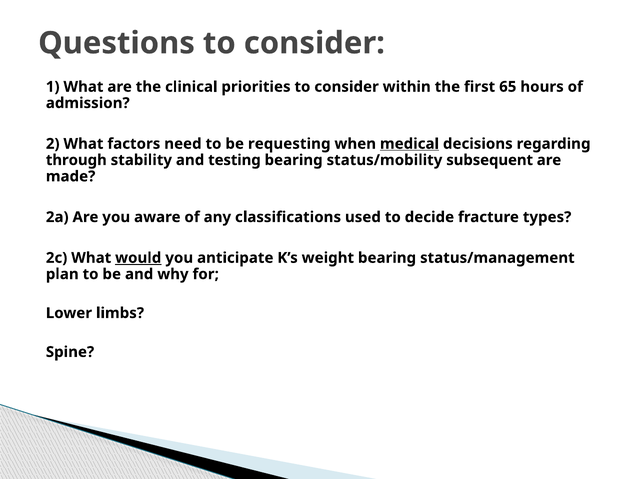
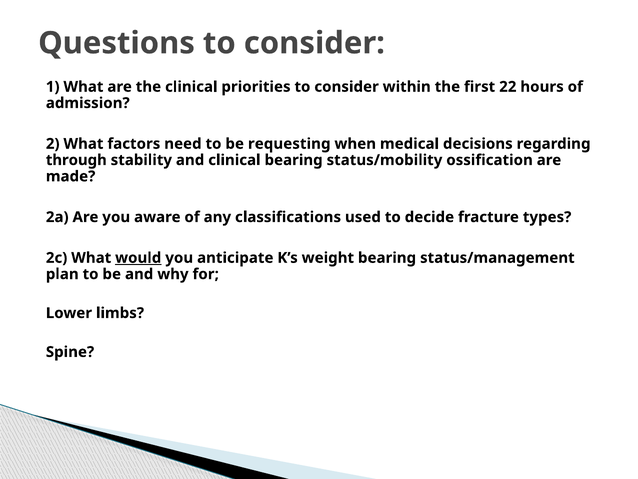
65: 65 -> 22 (508, 87)
medical underline: present -> none (409, 144)
and testing: testing -> clinical (234, 160)
subsequent: subsequent -> ossification (490, 160)
